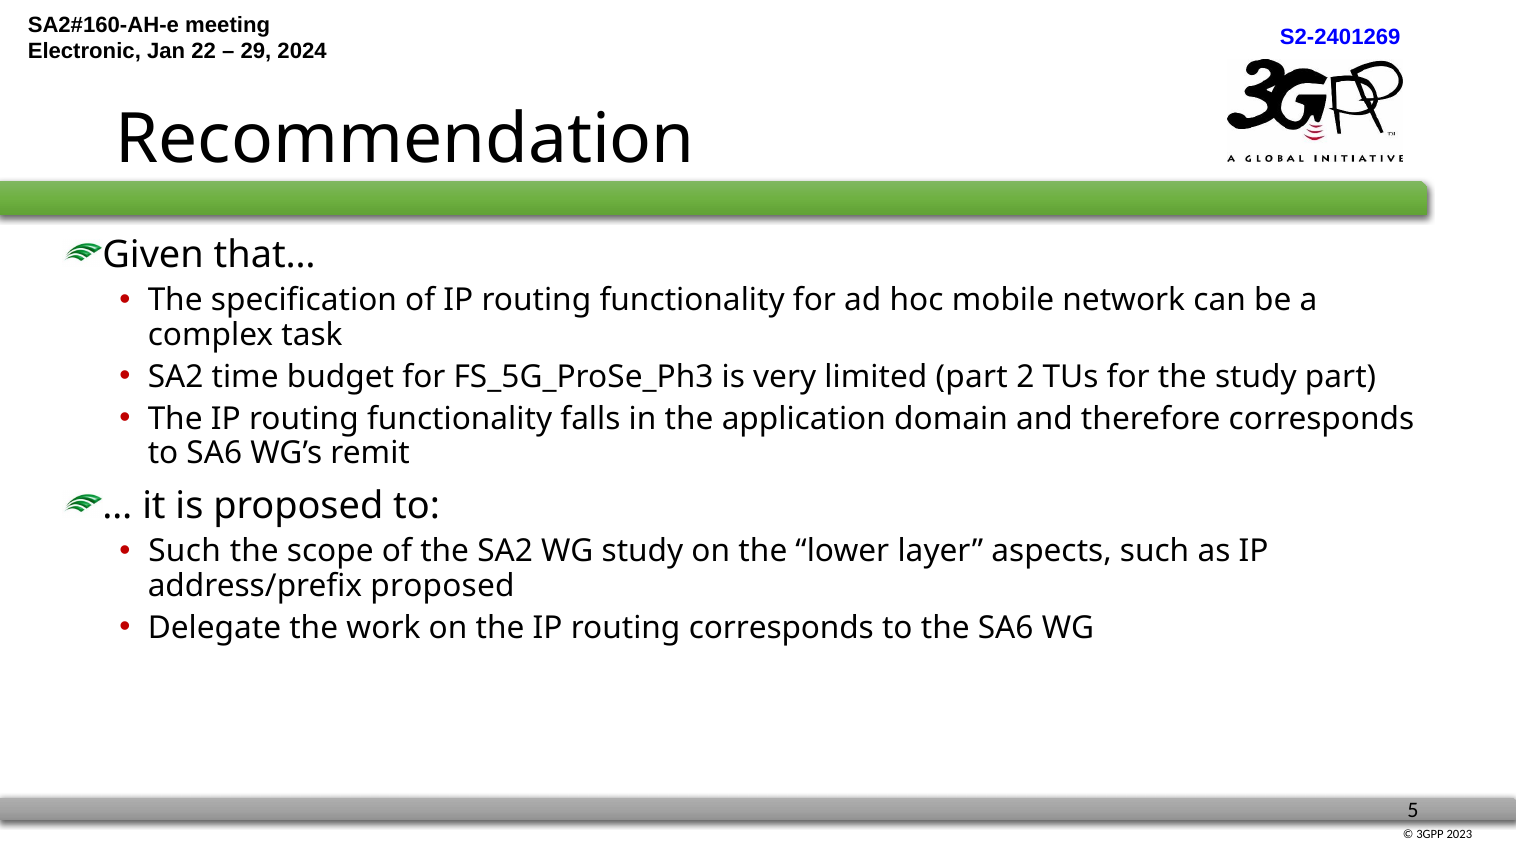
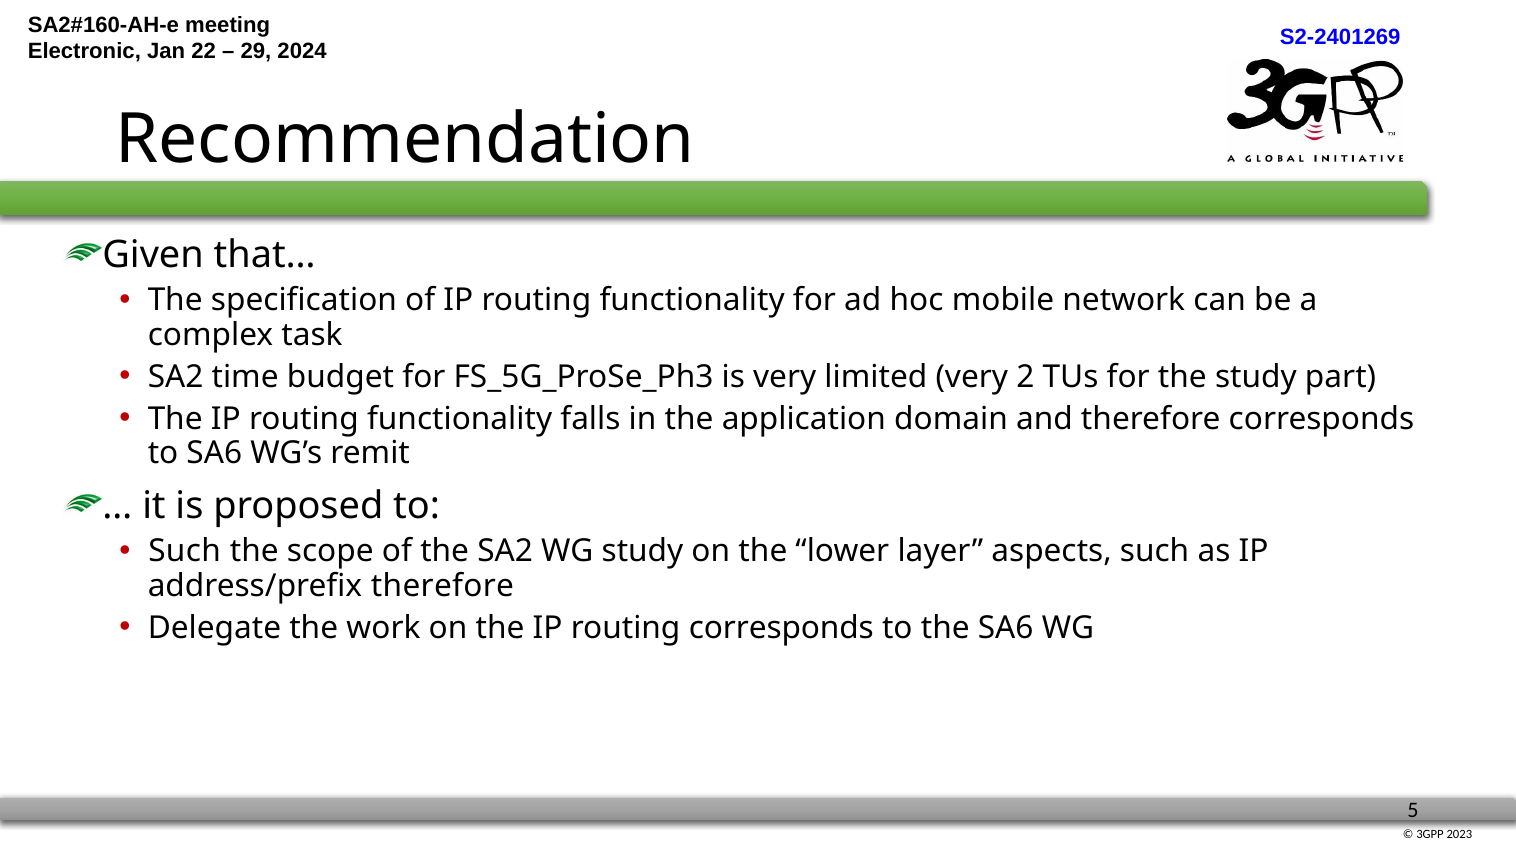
limited part: part -> very (972, 377)
address/prefix proposed: proposed -> therefore (442, 585)
